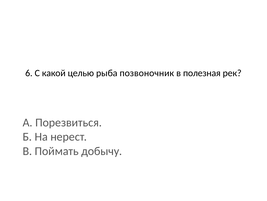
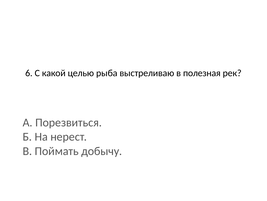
позвоночник: позвоночник -> выстреливаю (147, 73)
